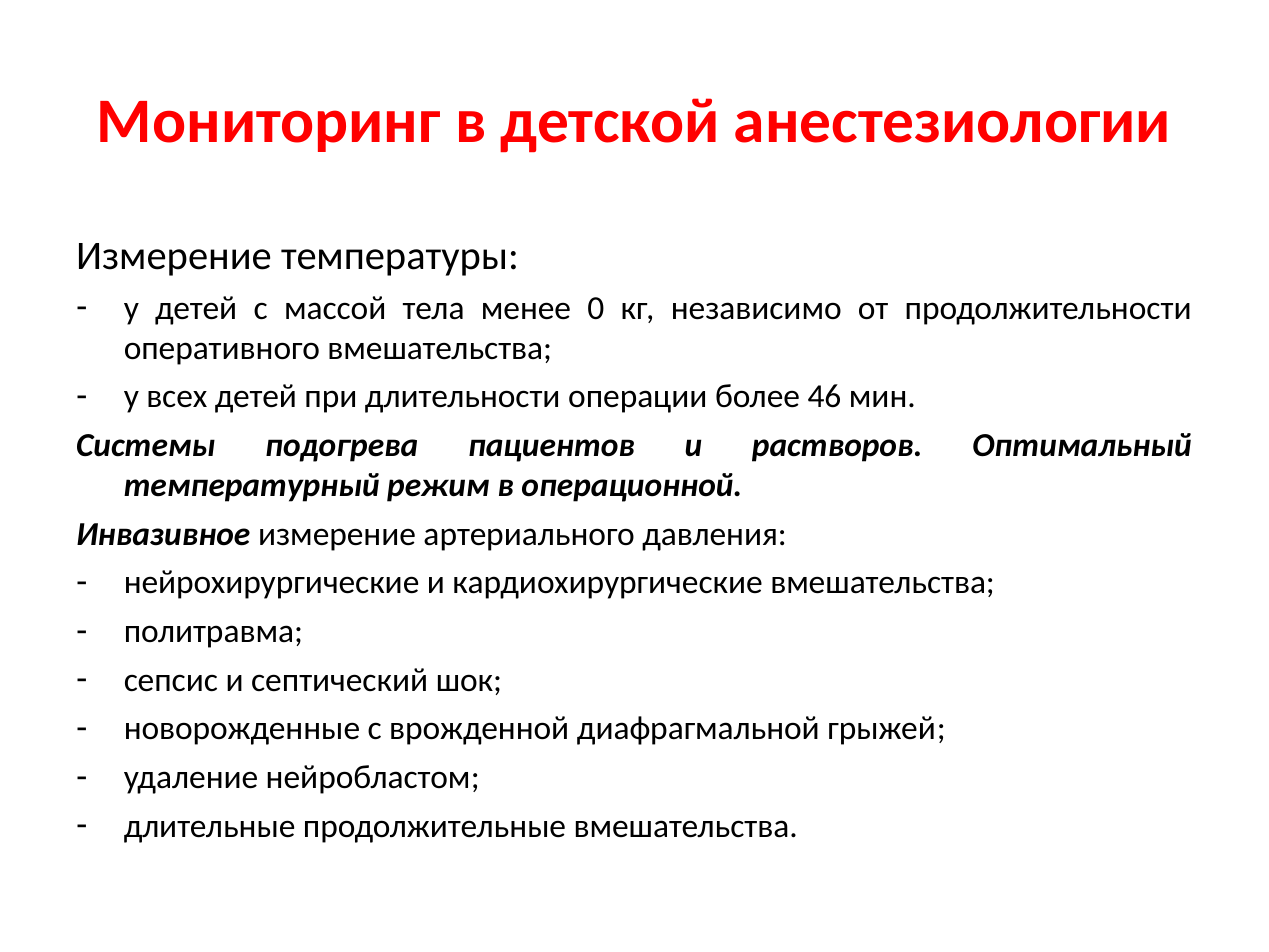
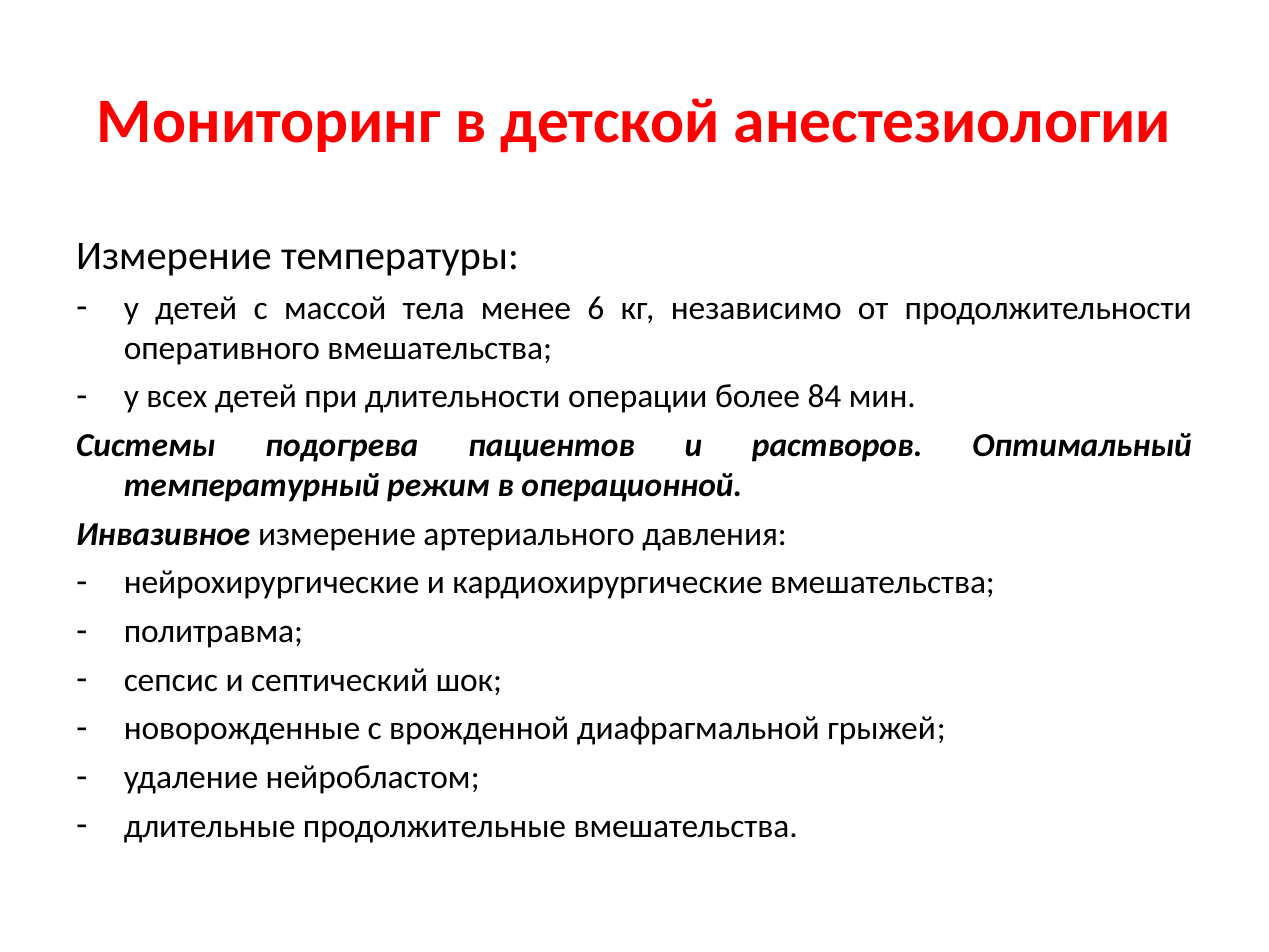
0: 0 -> 6 (596, 308)
46: 46 -> 84 (824, 397)
